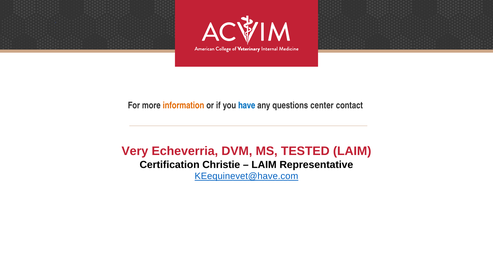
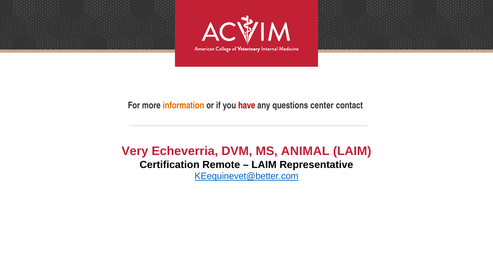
have colour: blue -> red (247, 106)
TESTED: TESTED -> ANIMAL (305, 151)
Christie: Christie -> Remote (221, 165)
KEequinevet@have.com: KEequinevet@have.com -> KEequinevet@better.com (246, 176)
